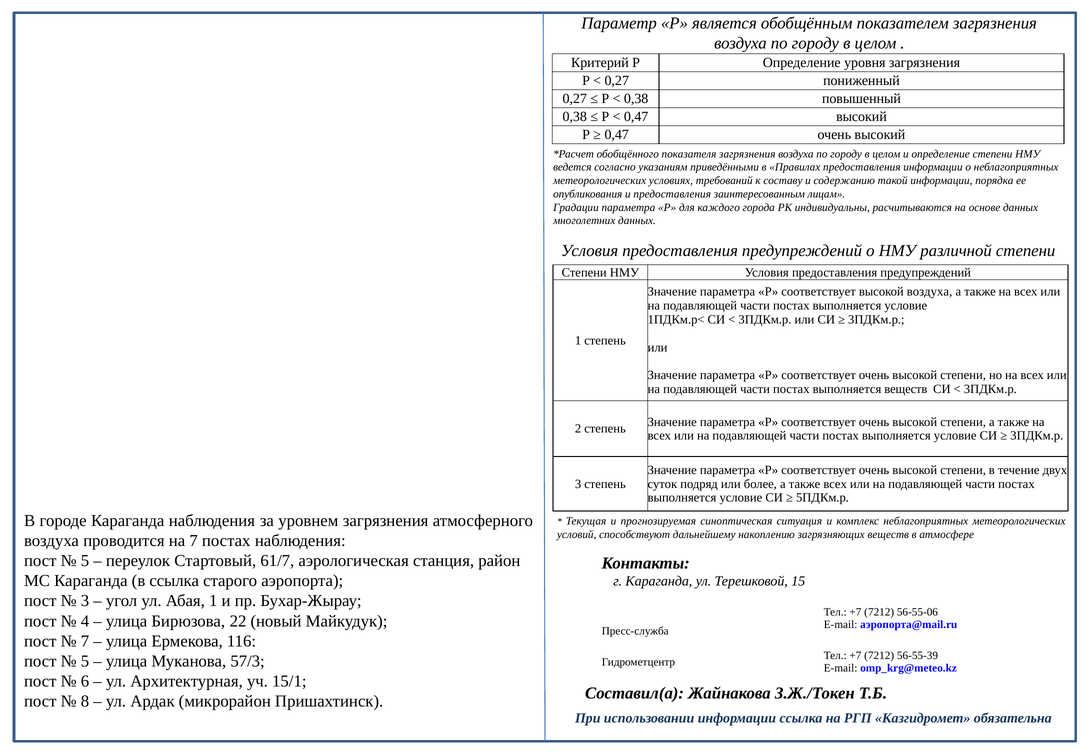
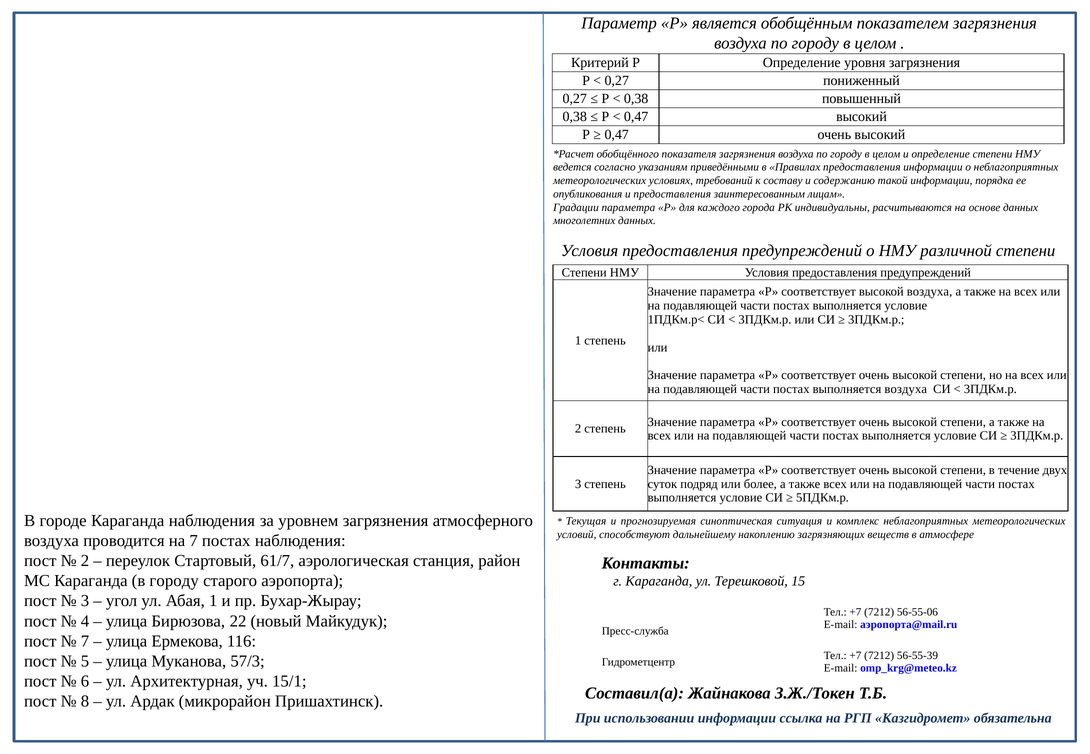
выполняется веществ: веществ -> воздуха (906, 390)
5: 5 -> 2 (85, 561)
в ссылка: ссылка -> городу (174, 581)
